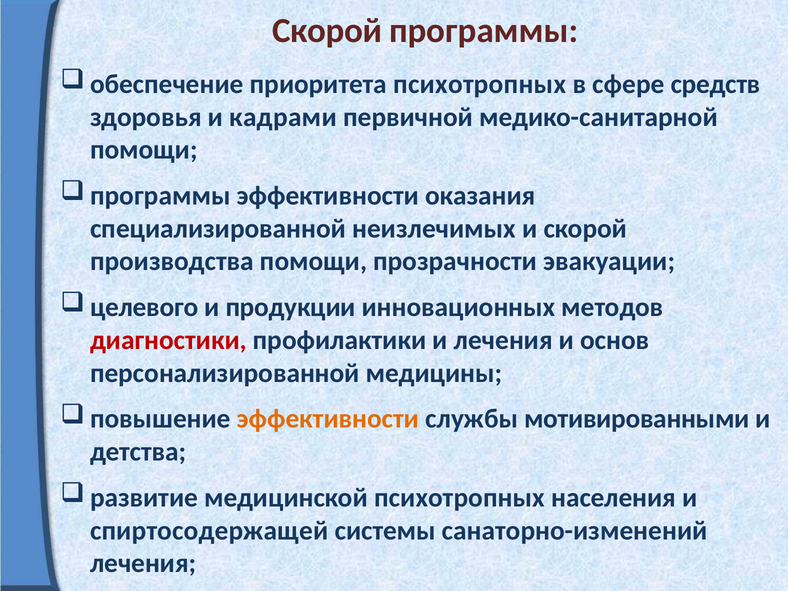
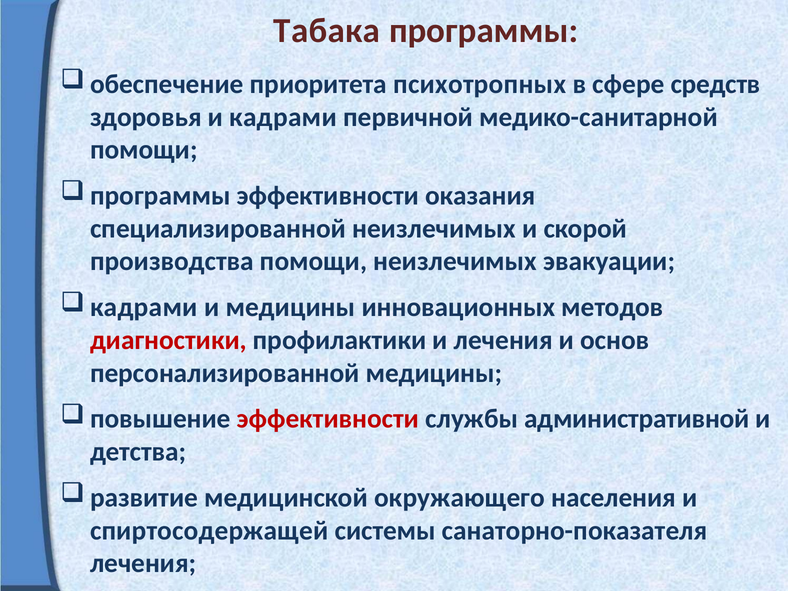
Скорой: Скорой -> Табака (327, 30)
помощи прозрачности: прозрачности -> неизлечимых (455, 261)
целевого: целевого -> кадрами (144, 307)
и продукции: продукции -> медицины (290, 307)
эффективности colour: orange -> red (328, 419)
мотивированными: мотивированными -> административной (637, 419)
медицинской психотропных: психотропных -> окружающего (460, 498)
санаторно-изменений: санаторно-изменений -> санаторно-показателя (575, 531)
